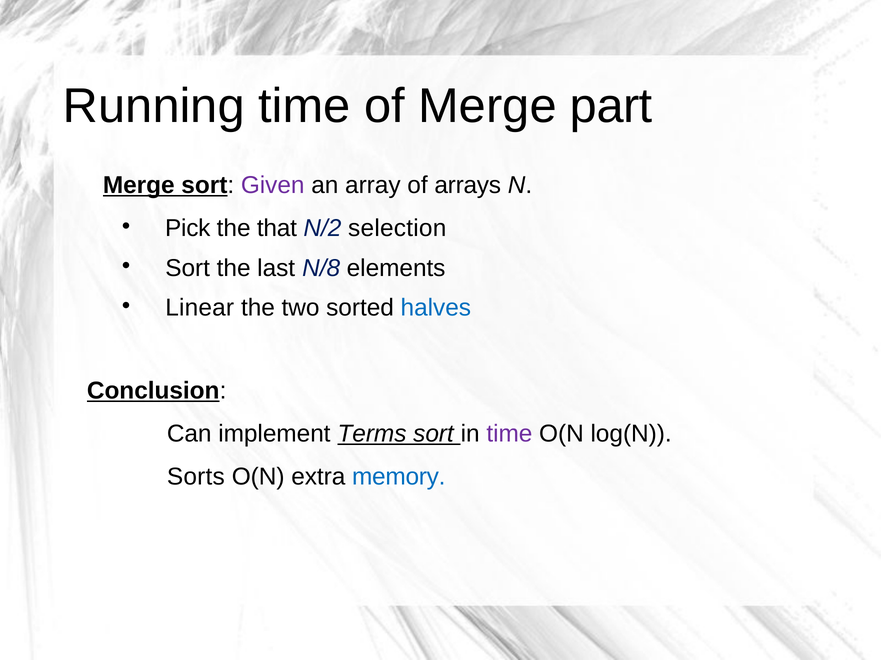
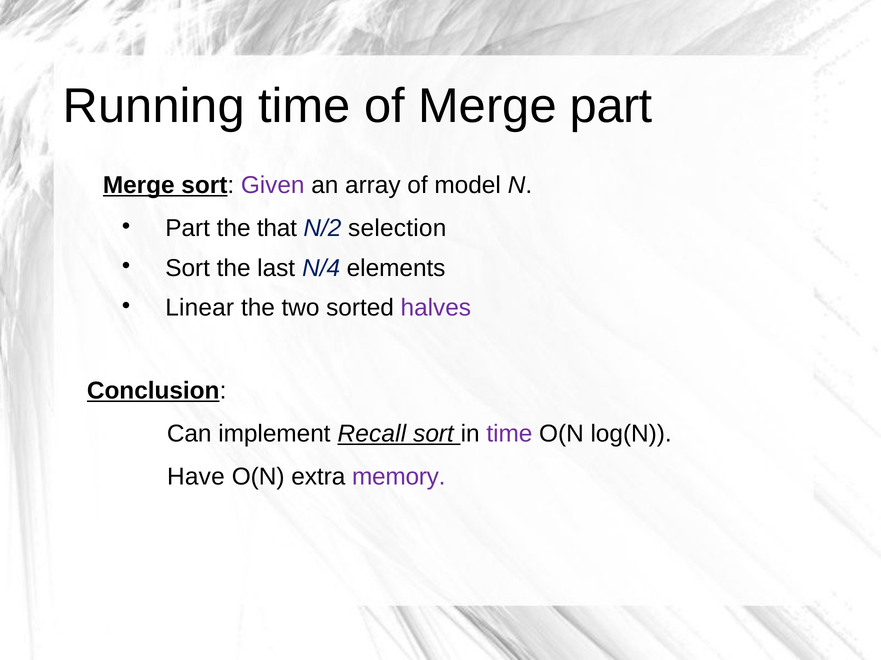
arrays: arrays -> model (468, 185)
Pick: Pick -> Part (188, 228)
N/8: N/8 -> N/4 (321, 268)
halves colour: blue -> purple (436, 308)
Terms: Terms -> Recall (372, 434)
Sorts: Sorts -> Have (196, 477)
memory colour: blue -> purple (399, 477)
